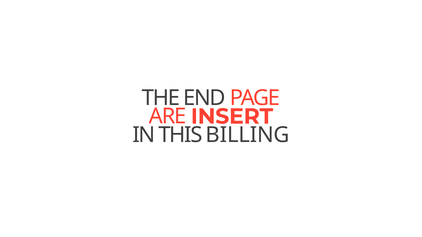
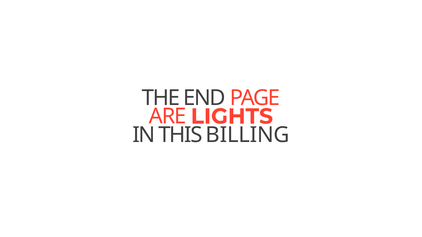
INSERT: INSERT -> LIGHTS (232, 117)
